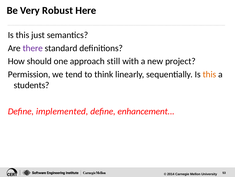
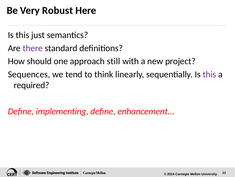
Permission: Permission -> Sequences (29, 74)
this colour: orange -> purple (209, 74)
students: students -> required (32, 85)
implemented: implemented -> implementing (62, 111)
